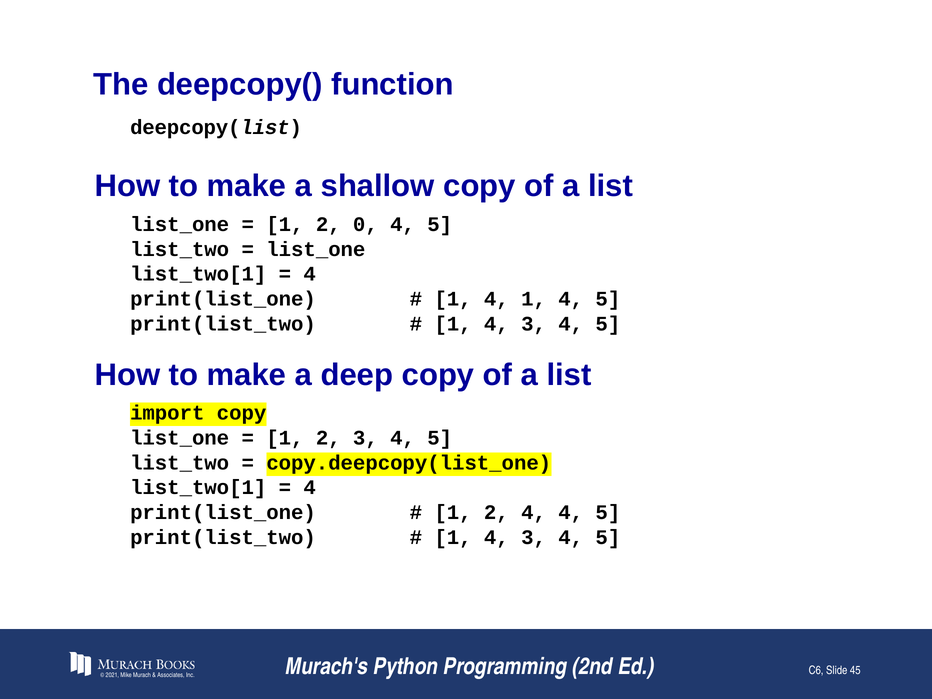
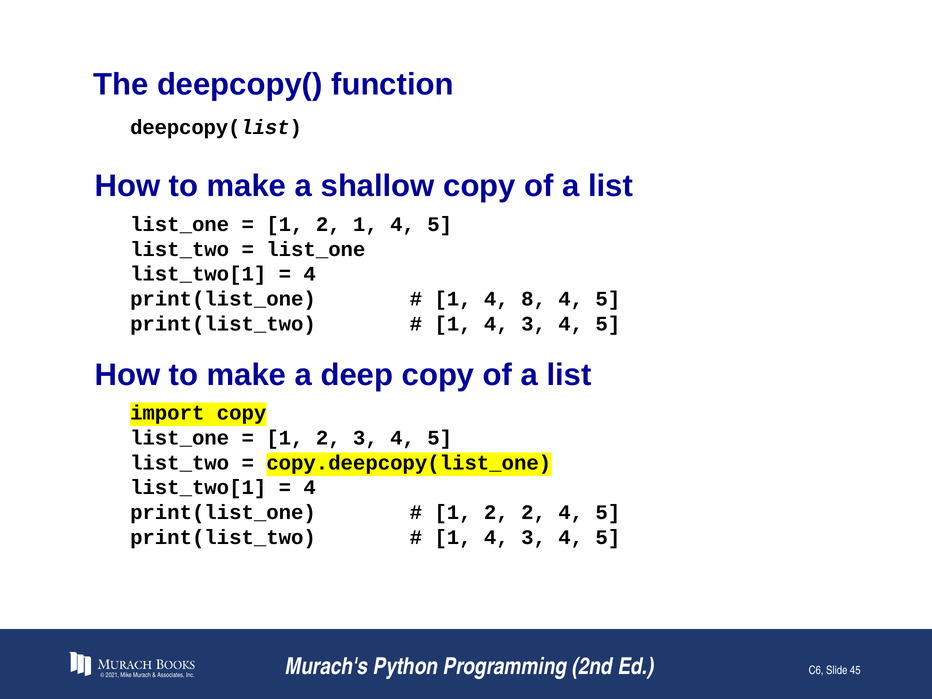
2 0: 0 -> 1 (365, 224)
4 1: 1 -> 8 (534, 299)
2 4: 4 -> 2 (534, 512)
